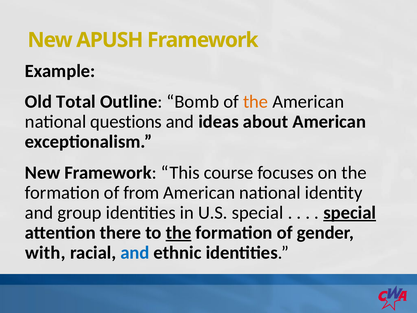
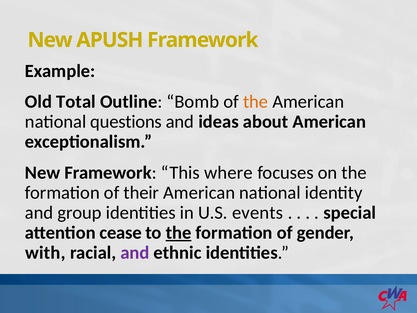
course: course -> where (228, 172)
from: from -> their (141, 192)
U.S special: special -> events (258, 212)
special underline: present -> none (350, 212)
there: there -> cease (121, 233)
and colour: blue -> purple (135, 253)
